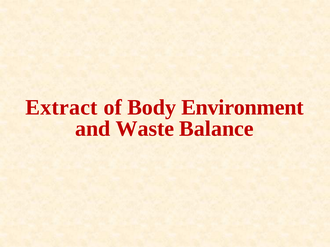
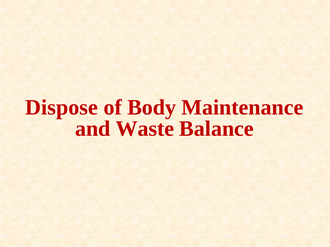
Extract: Extract -> Dispose (62, 108)
Environment: Environment -> Maintenance (242, 108)
